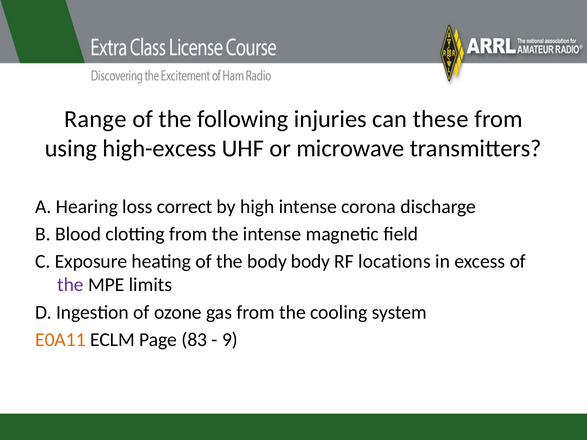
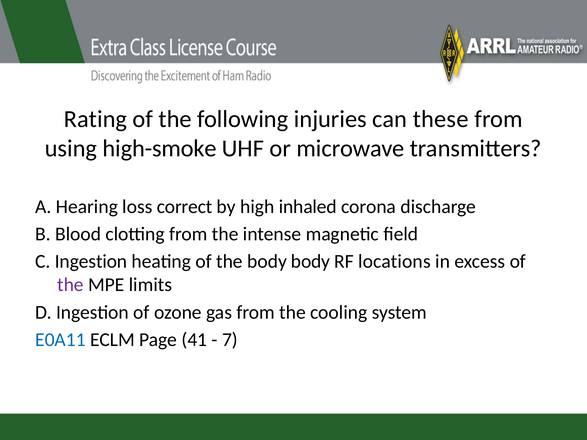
Range: Range -> Rating (95, 119)
high-excess: high-excess -> high-smoke (160, 148)
high intense: intense -> inhaled (308, 207)
C Exposure: Exposure -> Ingestion (91, 262)
E0A11 colour: orange -> blue (60, 340)
83: 83 -> 41 (194, 340)
9: 9 -> 7 (230, 340)
